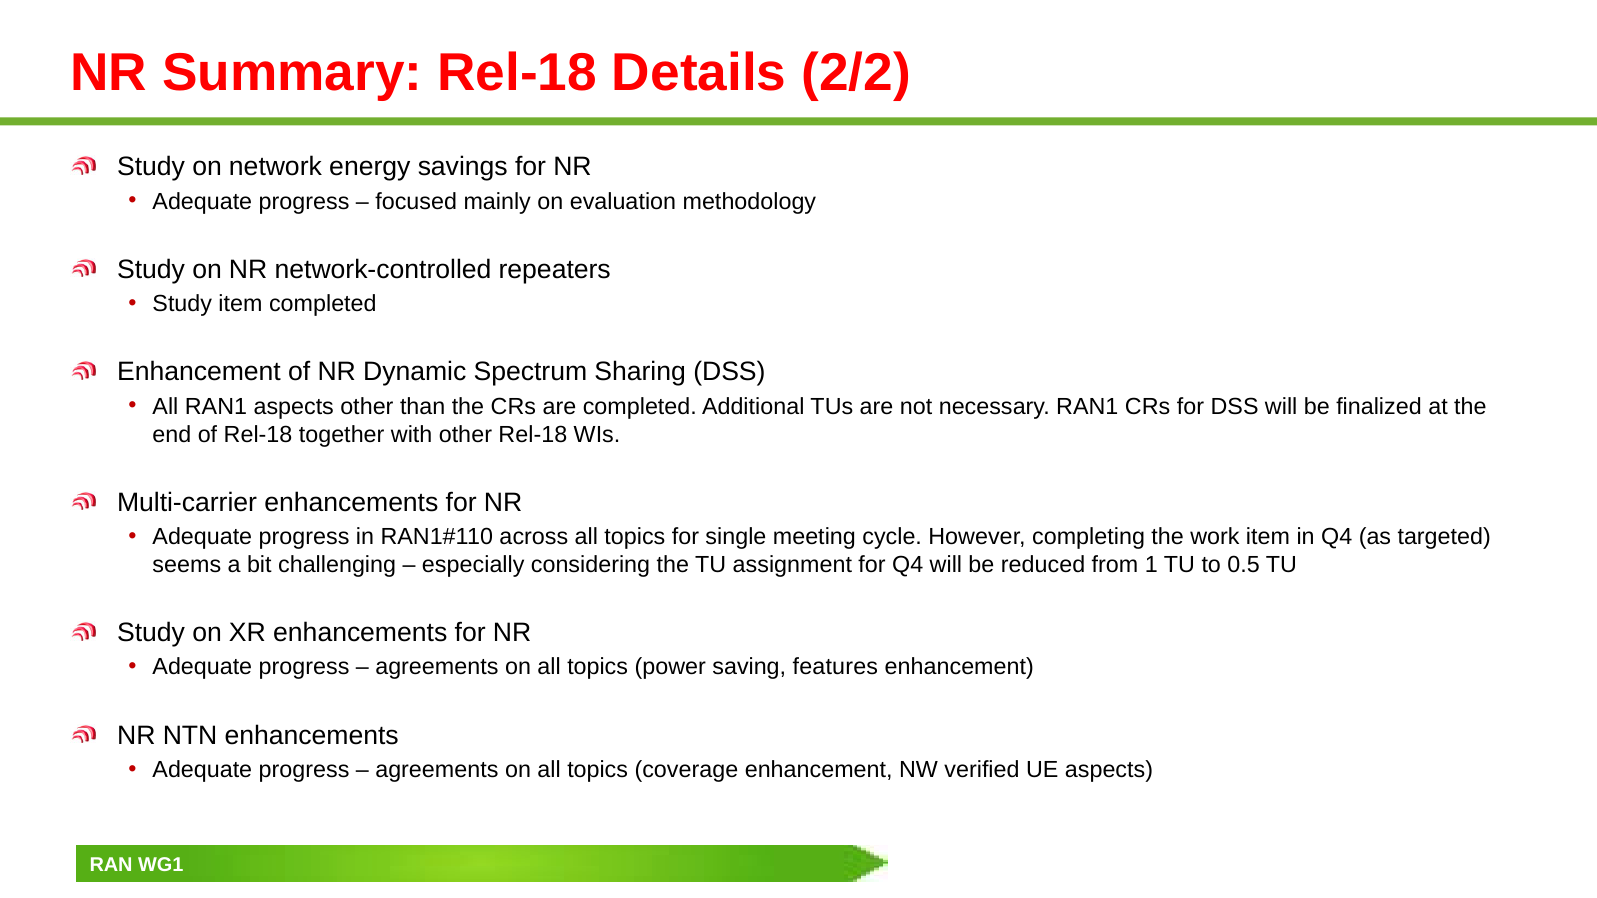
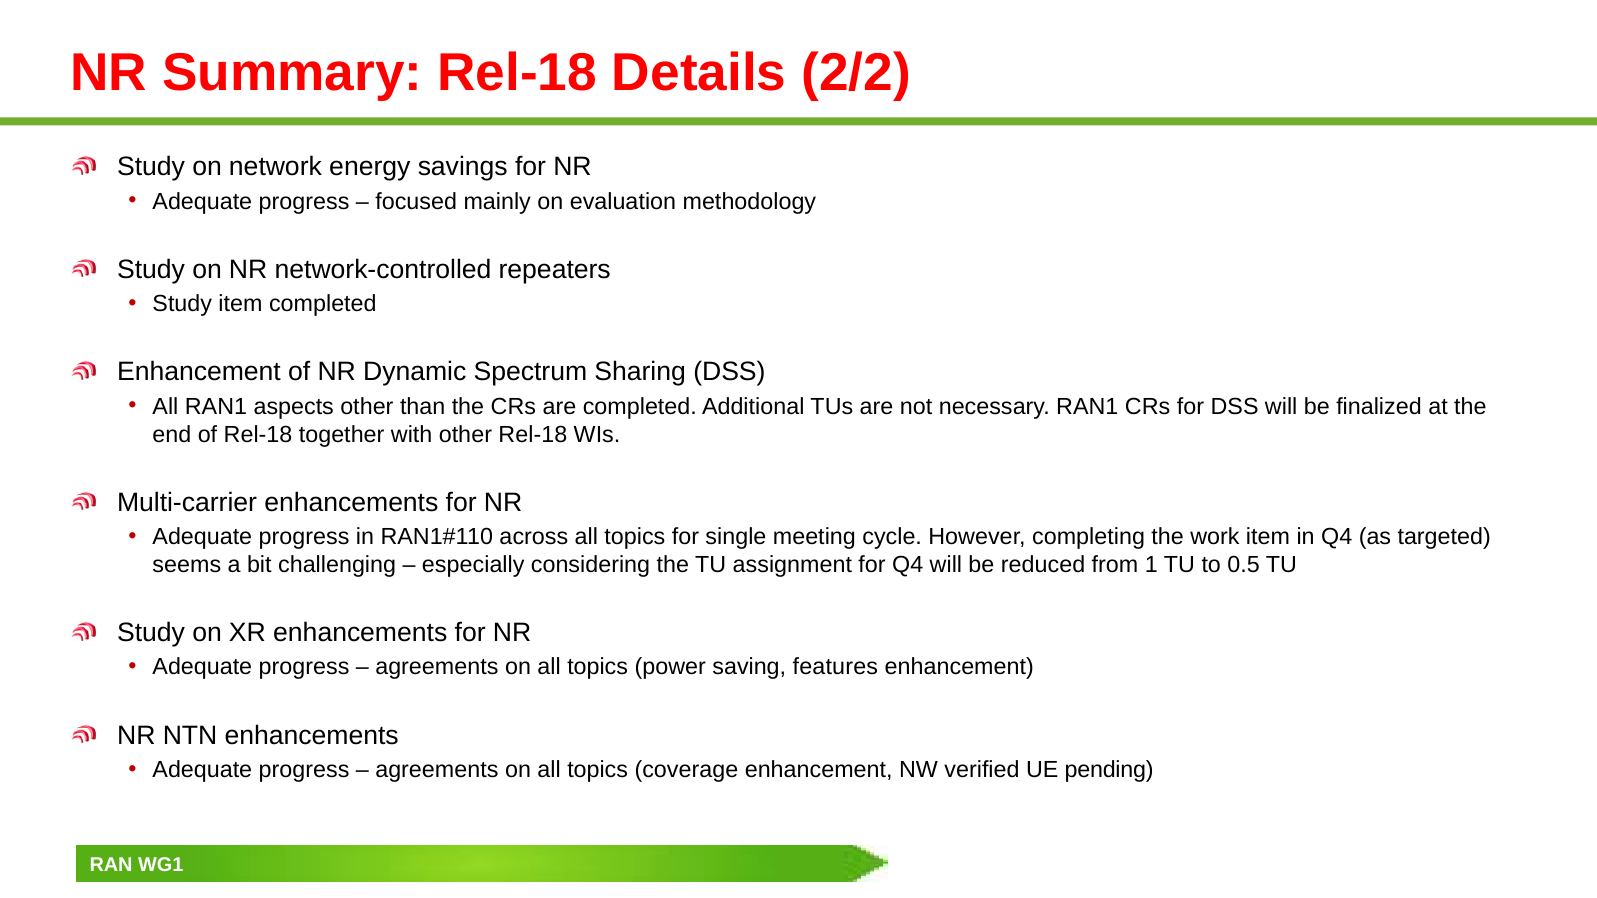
UE aspects: aspects -> pending (1109, 770)
